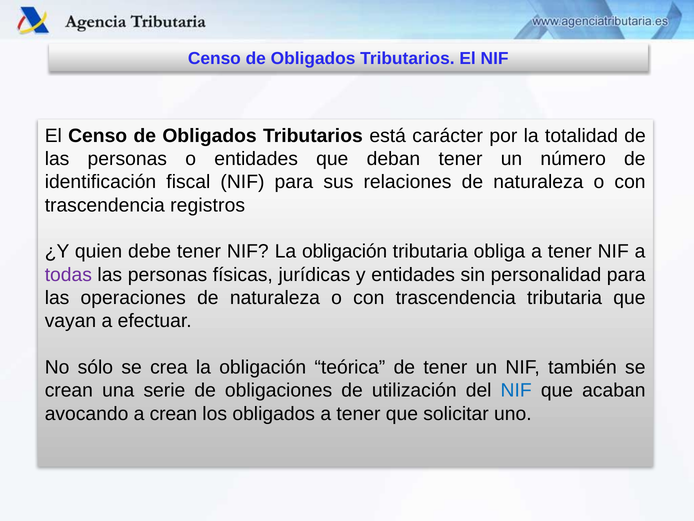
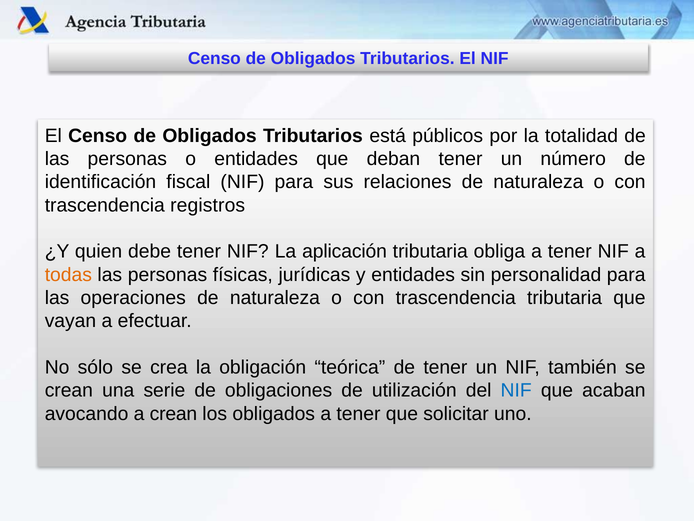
carácter: carácter -> públicos (448, 136)
NIF La obligación: obligación -> aplicación (345, 251)
todas colour: purple -> orange (68, 274)
